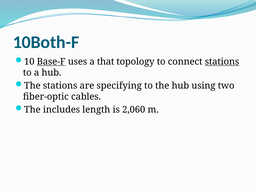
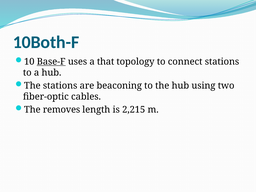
stations underline: present -> none (222, 62)
specifying: specifying -> beaconing (119, 86)
includes: includes -> removes (62, 110)
2,060: 2,060 -> 2,215 (134, 110)
